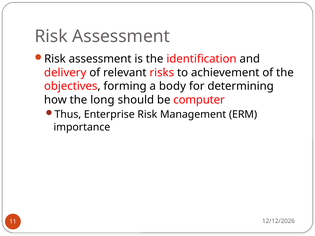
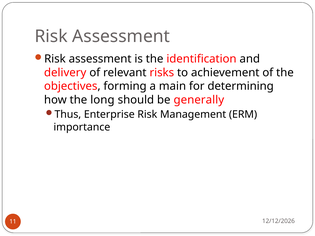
body: body -> main (172, 86)
computer: computer -> generally (199, 100)
